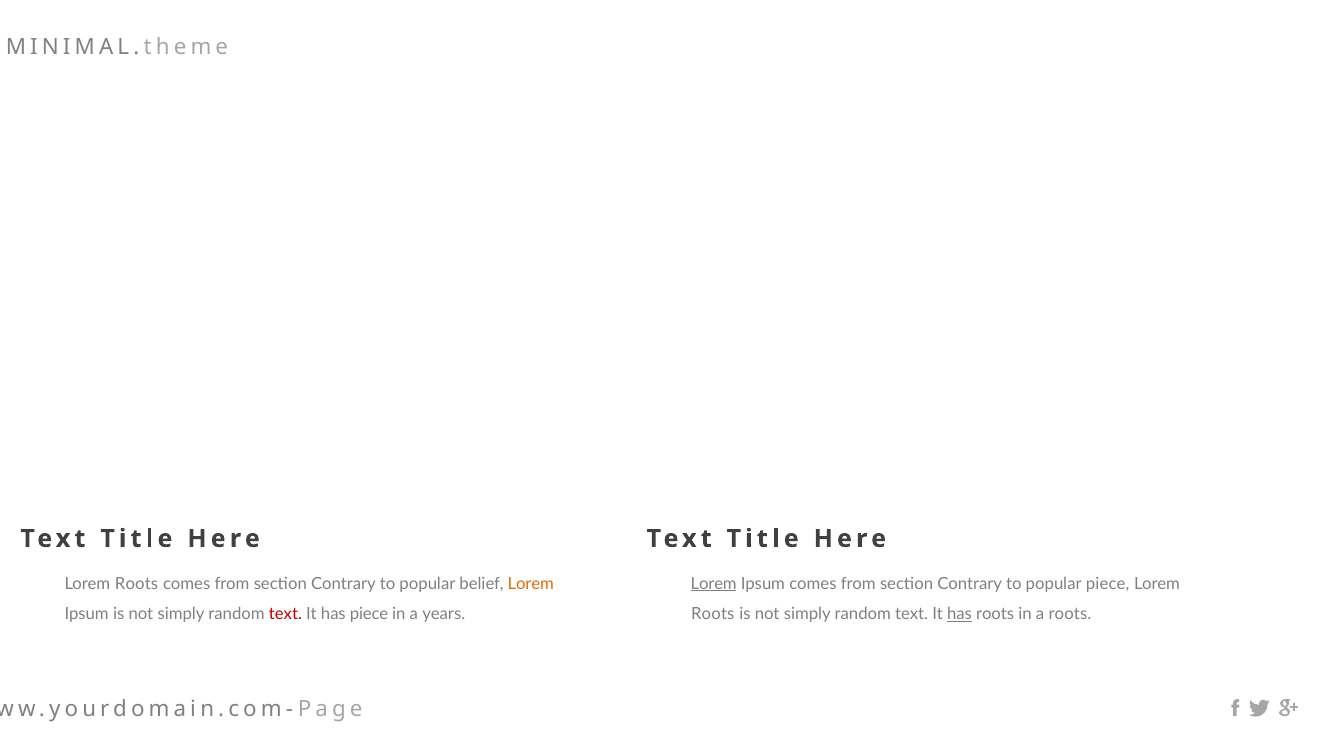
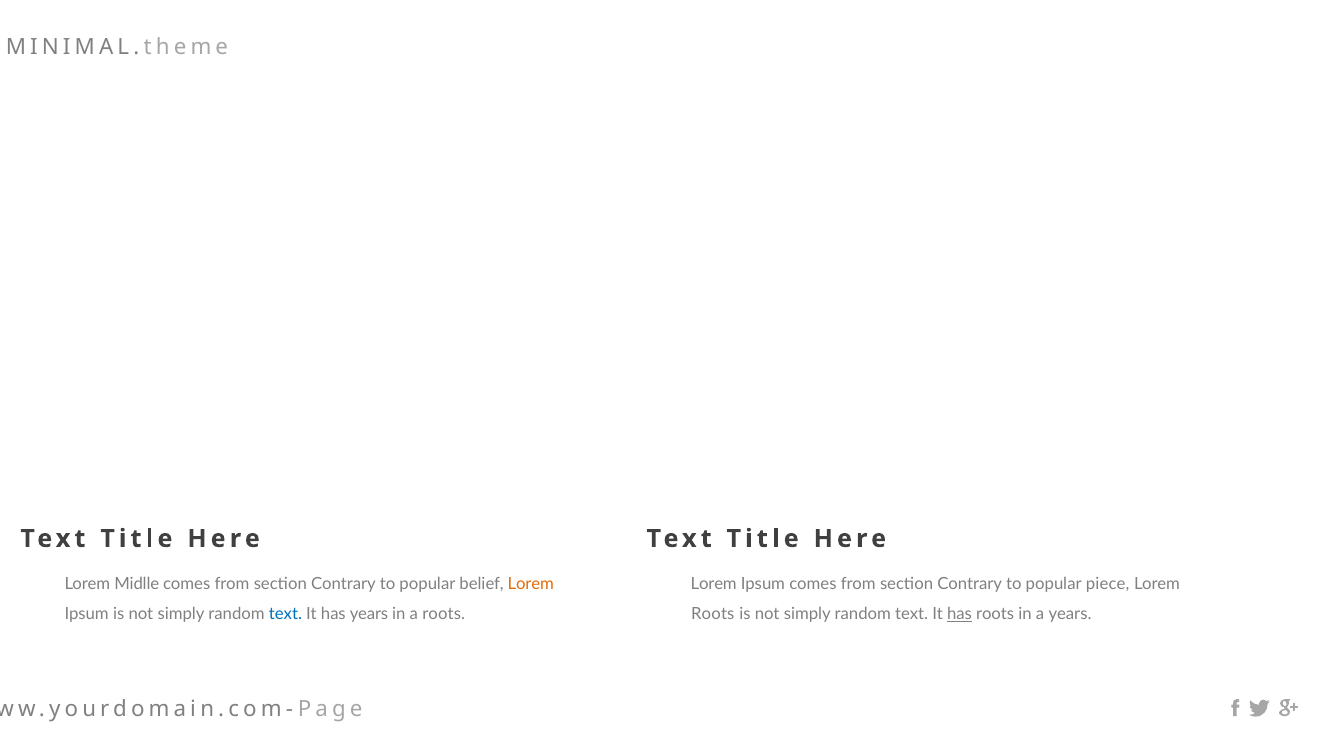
Roots: Roots -> Midlle (137, 584)
Lorem underline: present -> none (714, 584)
text colour: red -> blue (285, 614)
has piece: piece -> years (369, 614)
a years: years -> roots (444, 614)
a roots: roots -> years (1070, 614)
